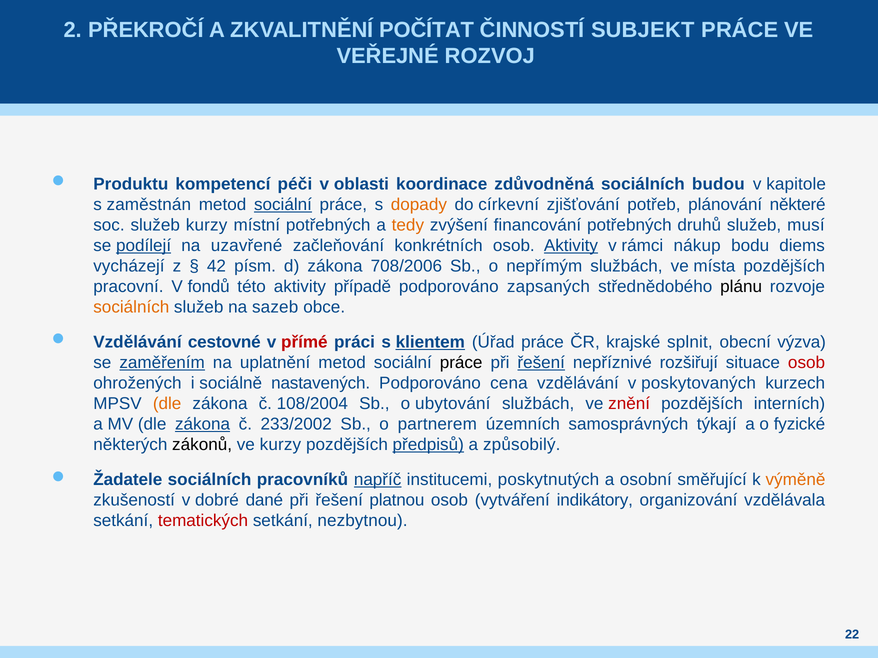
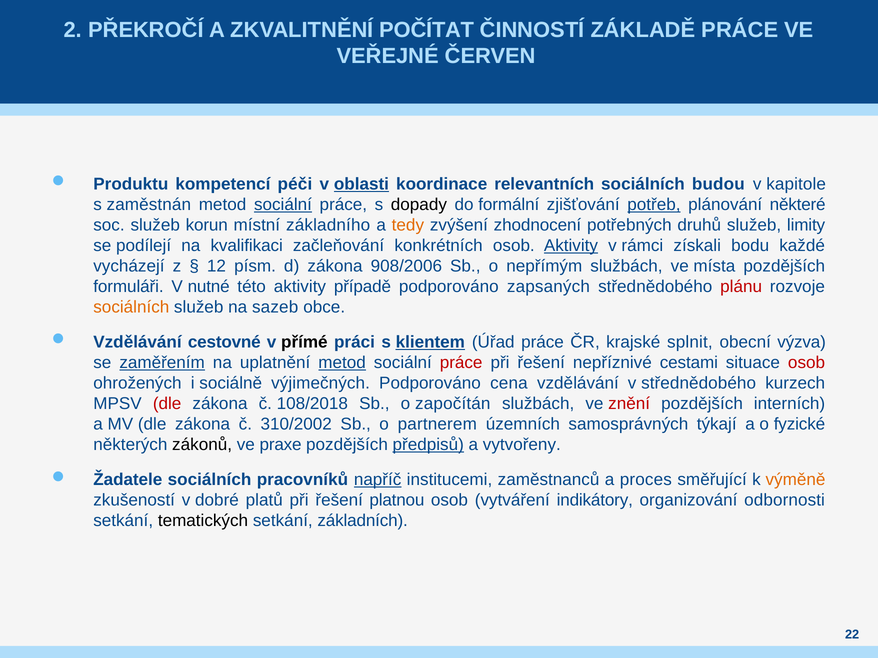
SUBJEKT: SUBJEKT -> ZÁKLADĚ (643, 30)
ROZVOJ: ROZVOJ -> ČERVEN (490, 56)
oblasti underline: none -> present (361, 184)
zdůvodněná: zdůvodněná -> relevantních (544, 184)
dopady colour: orange -> black (419, 205)
církevní: církevní -> formální (509, 205)
potřeb underline: none -> present (654, 205)
služeb kurzy: kurzy -> korun (207, 225)
místní potřebných: potřebných -> základního (328, 225)
financování: financování -> zhodnocení (537, 225)
musí: musí -> limity (806, 225)
podílejí underline: present -> none (144, 246)
uzavřené: uzavřené -> kvalifikaci (247, 246)
nákup: nákup -> získali (697, 246)
diems: diems -> každé (802, 246)
42: 42 -> 12 (216, 266)
708/2006: 708/2006 -> 908/2006 (406, 266)
pracovní: pracovní -> formuláři (128, 287)
fondů: fondů -> nutné (209, 287)
plánu colour: black -> red (741, 287)
přímé colour: red -> black (304, 342)
metod underline: none -> present (342, 363)
práce colour: black -> red (461, 363)
řešení underline: present -> none (541, 363)
rozšiřují: rozšiřují -> cestami (689, 363)
nastavených: nastavených -> výjimečných (321, 383)
v poskytovaných: poskytovaných -> střednědobého (699, 383)
dle colour: orange -> red (167, 404)
108/2004: 108/2004 -> 108/2018 (312, 404)
ubytování: ubytování -> započítán (453, 404)
zákona underline: present -> none (203, 424)
233/2002: 233/2002 -> 310/2002 (296, 424)
ve kurzy: kurzy -> praxe (281, 445)
způsobilý: způsobilý -> vytvořeny (522, 445)
poskytnutých: poskytnutých -> zaměstnanců (549, 480)
osobní: osobní -> proces (646, 480)
dané: dané -> platů (264, 501)
vzdělávala: vzdělávala -> odbornosti (785, 501)
tematických colour: red -> black (203, 521)
nezbytnou: nezbytnou -> základních (363, 521)
